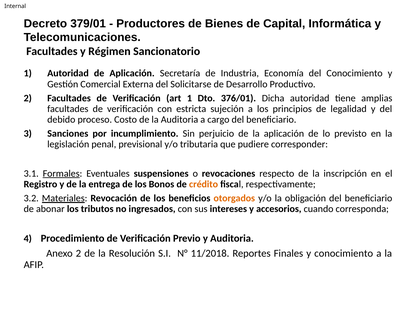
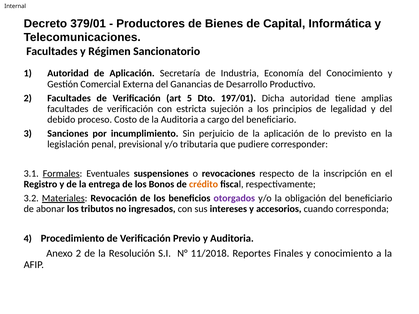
Solicitarse: Solicitarse -> Ganancias (191, 84)
art 1: 1 -> 5 (189, 98)
376/01: 376/01 -> 197/01 (238, 98)
otorgados colour: orange -> purple (234, 198)
